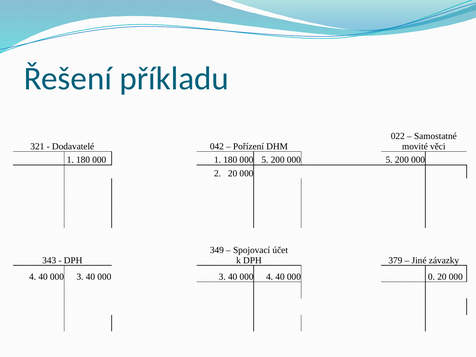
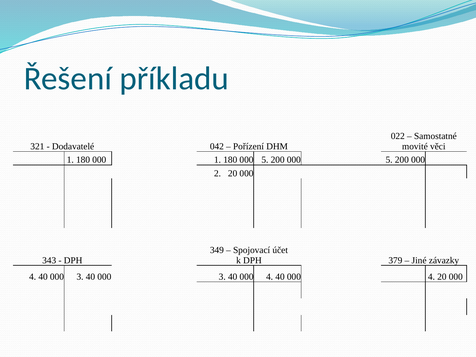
4 40 000 0: 0 -> 4 (431, 277)
